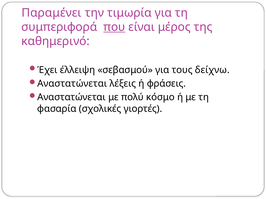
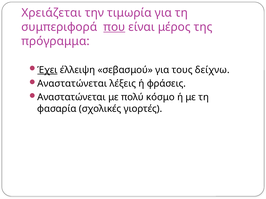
Παραμένει: Παραμένει -> Χρειάζεται (52, 13)
καθημερινό: καθημερινό -> πρόγραμμα (55, 41)
Έχει underline: none -> present (47, 70)
